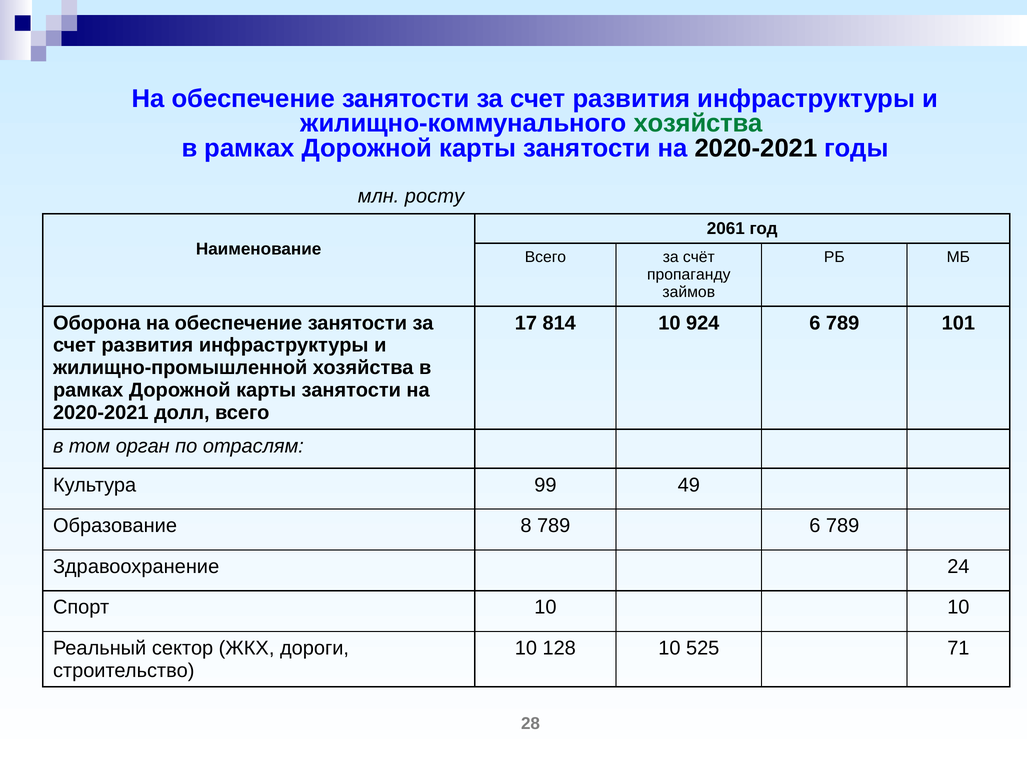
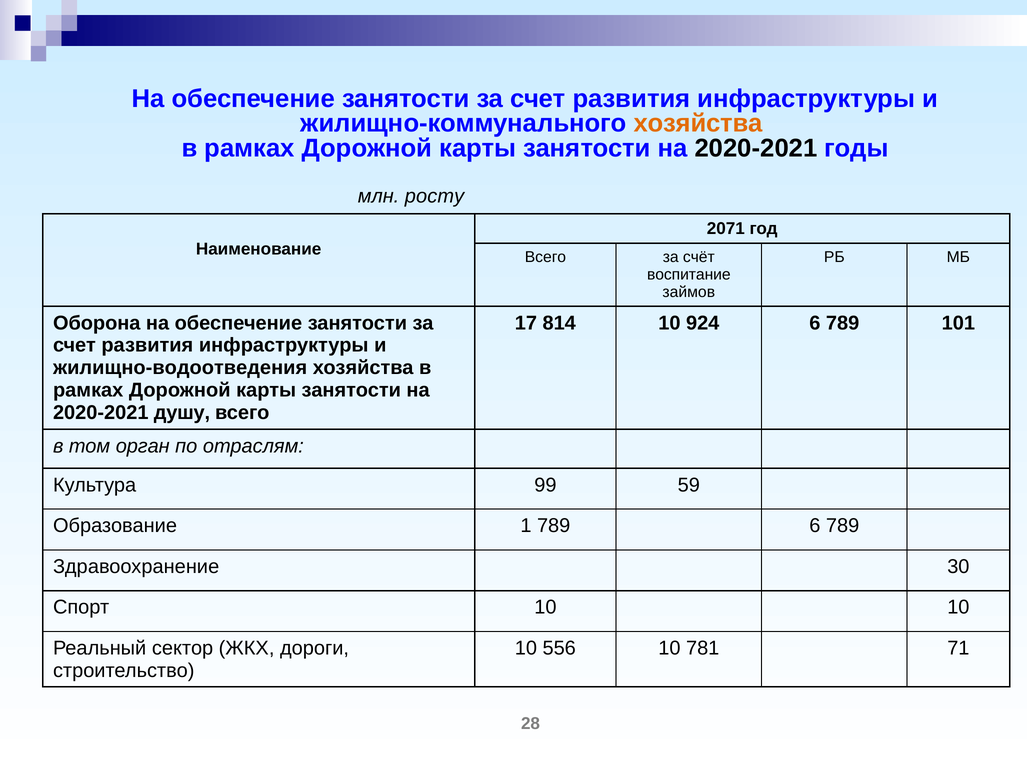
хозяйства colour: green -> orange (698, 123)
2061: 2061 -> 2071 (726, 229)
пропаганду: пропаганду -> воспитание (689, 275)
жилищно-промышленной: жилищно-промышленной -> жилищно-водоотведения (180, 368)
долл: долл -> душу (182, 413)
49: 49 -> 59 (689, 485)
8: 8 -> 1 (526, 526)
24: 24 -> 30 (958, 567)
128: 128 -> 556 (559, 648)
525: 525 -> 781 (703, 648)
